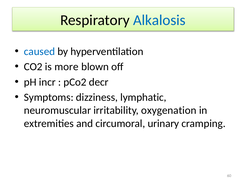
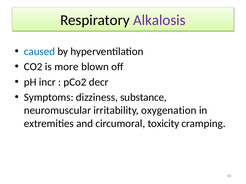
Alkalosis colour: blue -> purple (159, 20)
lymphatic: lymphatic -> substance (143, 98)
urinary: urinary -> toxicity (163, 124)
